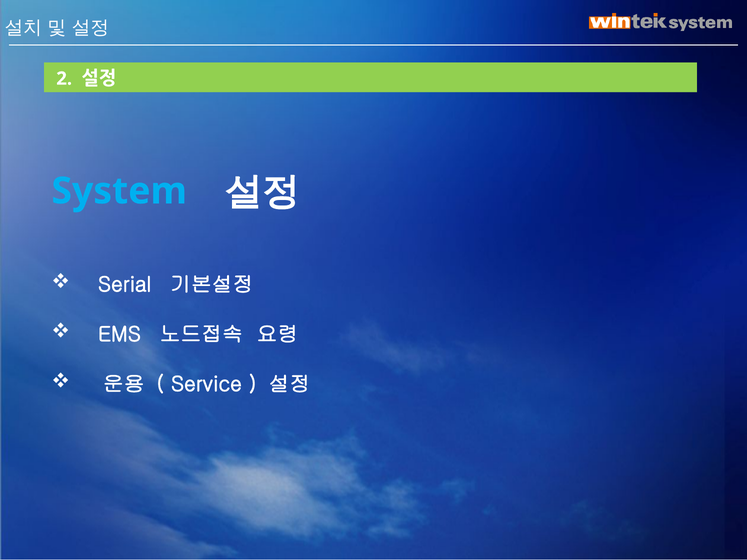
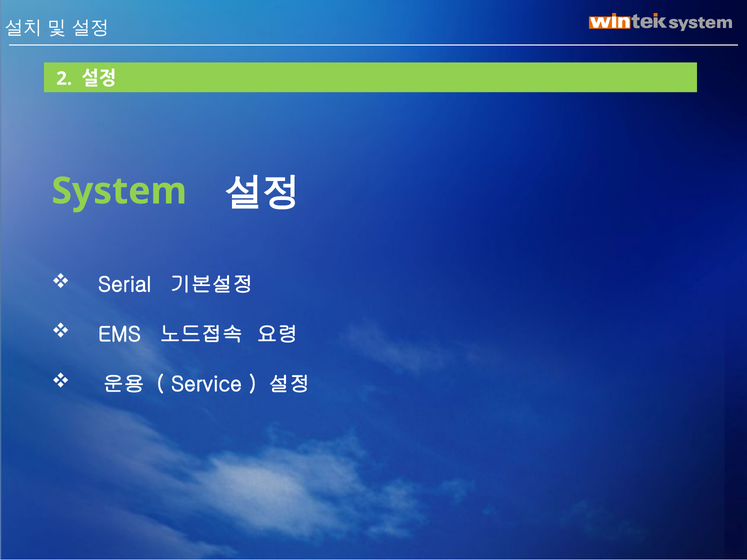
System colour: light blue -> light green (119, 191)
